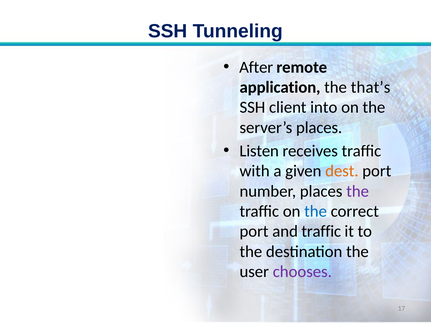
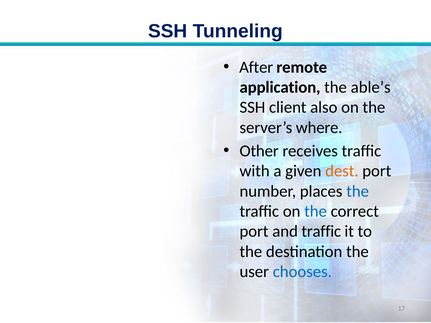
that’s: that’s -> able’s (371, 87)
into: into -> also (324, 107)
server’s places: places -> where (319, 128)
Listen: Listen -> Other (259, 151)
the colour: purple -> blue (358, 191)
chooses colour: purple -> blue (302, 272)
